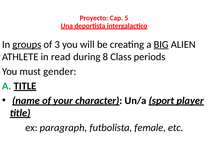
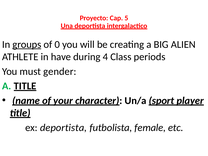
3: 3 -> 0 (57, 44)
BIG underline: present -> none (161, 44)
read: read -> have (61, 57)
8: 8 -> 4 (105, 57)
ex paragraph: paragraph -> deportista (63, 128)
